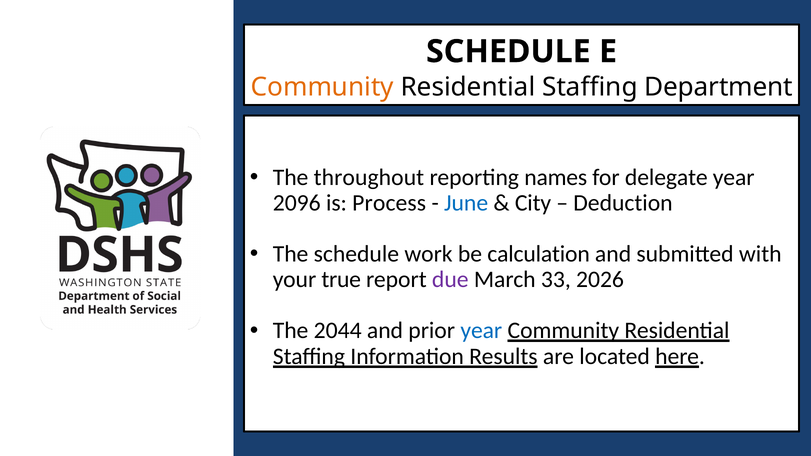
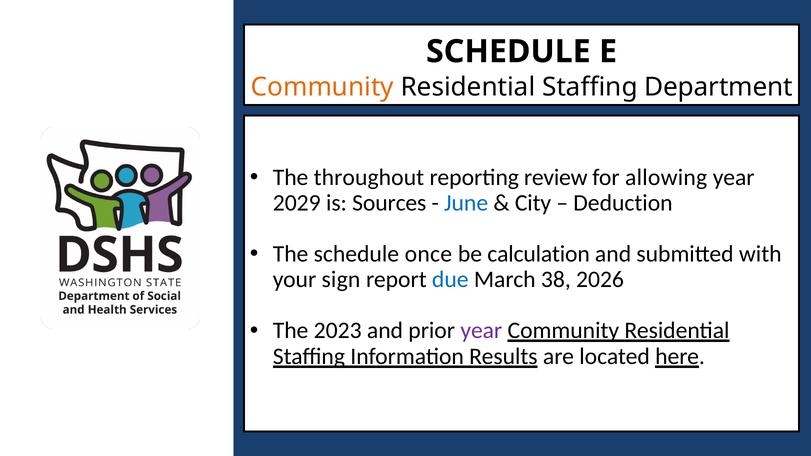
names: names -> review (556, 177)
delegate: delegate -> allowing (666, 177)
2096: 2096 -> 2029 (297, 203)
Process: Process -> Sources (389, 203)
work: work -> once (428, 254)
true: true -> sign (341, 280)
due colour: purple -> blue (450, 280)
33: 33 -> 38 (556, 280)
2044: 2044 -> 2023 (338, 331)
year colour: blue -> purple (481, 331)
